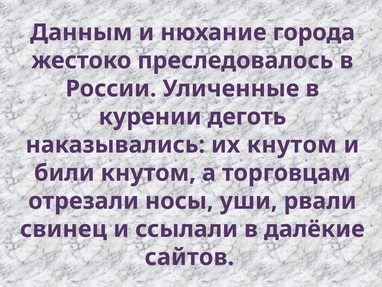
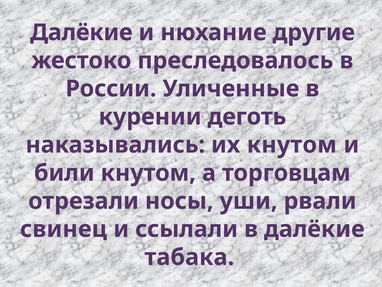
Данным: Данным -> Далёкие (81, 32)
города: города -> другие (314, 32)
сайтов: сайтов -> табака (189, 257)
